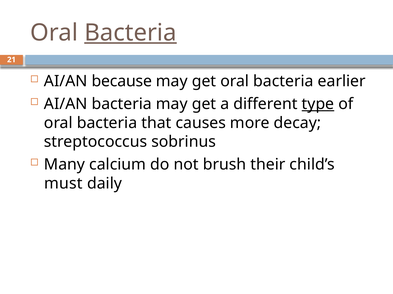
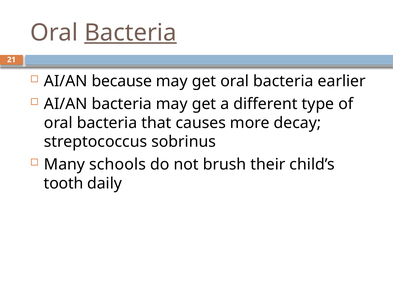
type underline: present -> none (318, 104)
calcium: calcium -> schools (118, 165)
must: must -> tooth (64, 184)
